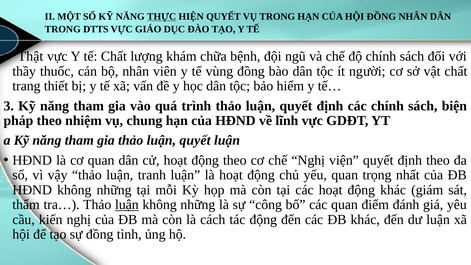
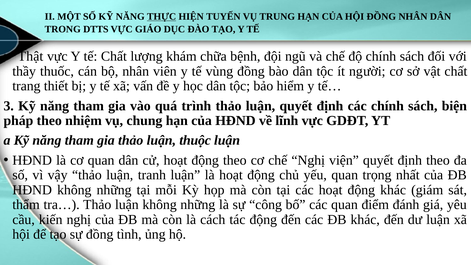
HIỆN QUYẾT: QUYẾT -> TUYẾN (223, 17)
VỤ TRONG: TRONG -> TRUNG (277, 17)
gia thảo luận quyết: quyết -> thuộc (195, 140)
luận underline: present -> none (127, 205)
